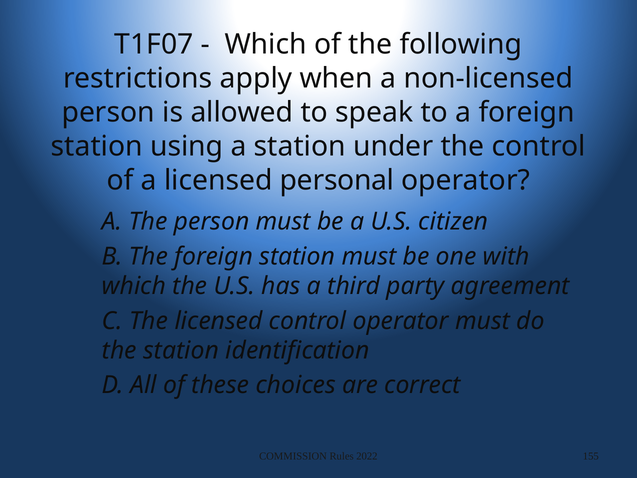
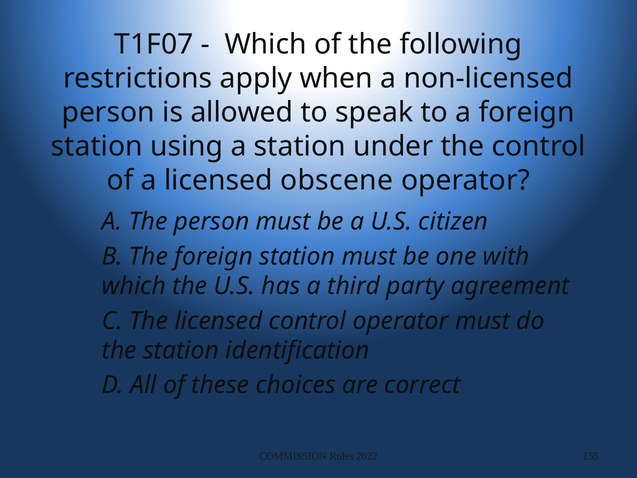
personal: personal -> obscene (337, 180)
